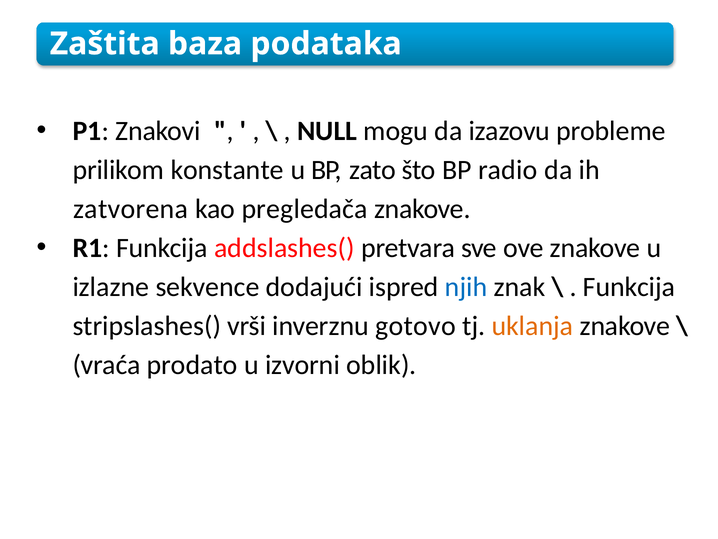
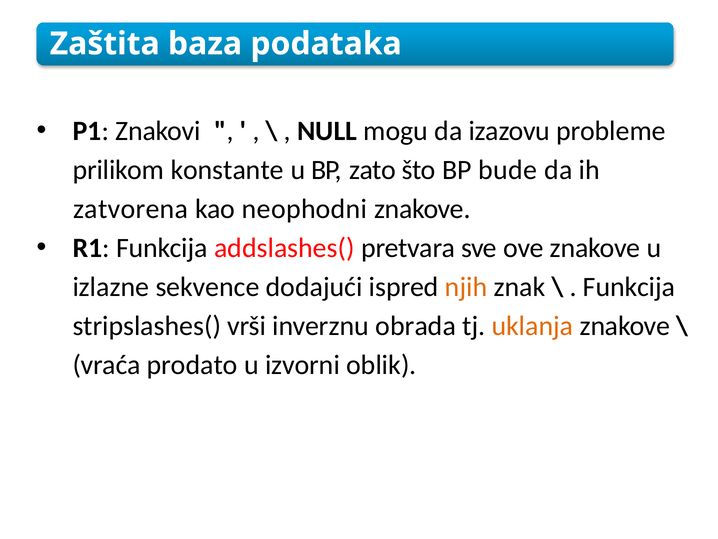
radio: radio -> bude (508, 170)
pregledača: pregledača -> neophodni (305, 209)
njih colour: blue -> orange (466, 287)
gotovo: gotovo -> obrada (416, 326)
